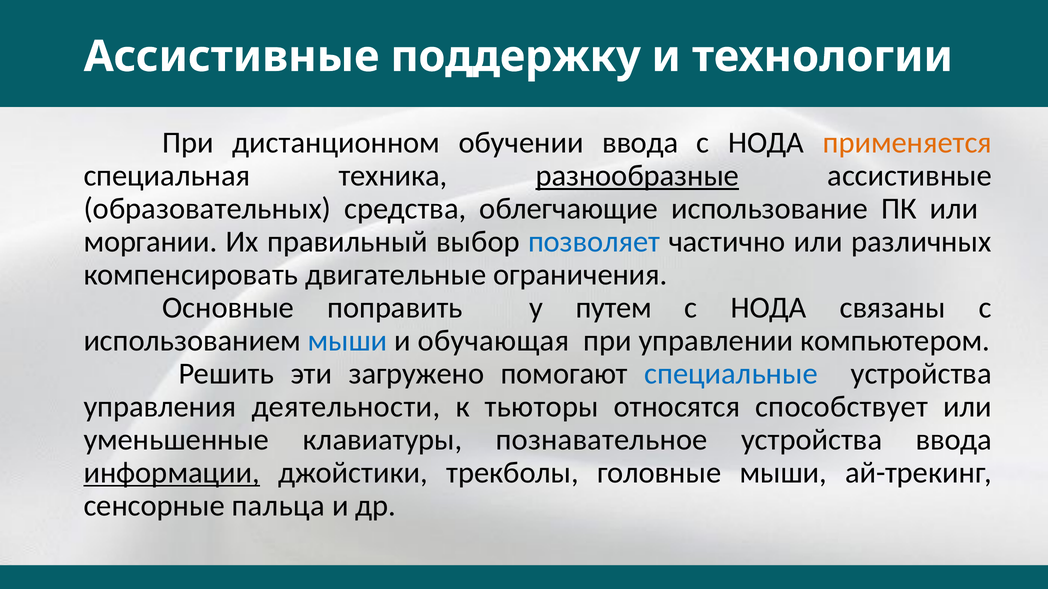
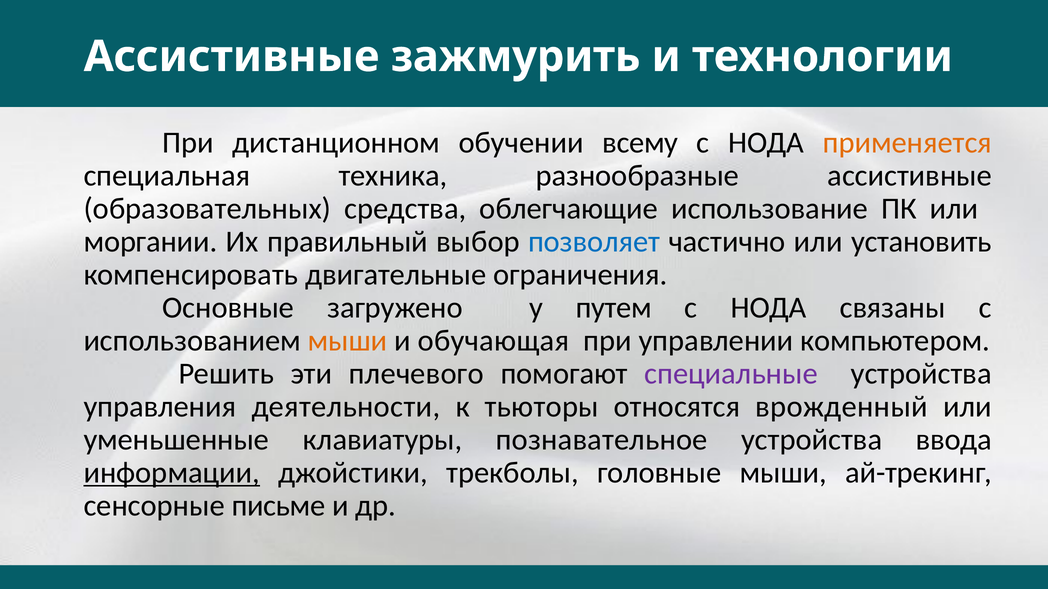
поддержку: поддержку -> зажмурить (516, 57)
обучении ввода: ввода -> всему (640, 143)
разнообразные underline: present -> none (637, 176)
различных: различных -> установить (921, 242)
поправить: поправить -> загружено (395, 308)
мыши colour: blue -> orange (348, 341)
загружено: загружено -> плечевого (416, 374)
специальные colour: blue -> purple (731, 374)
способствует: способствует -> врожденный (842, 407)
пальца: пальца -> письме (279, 506)
